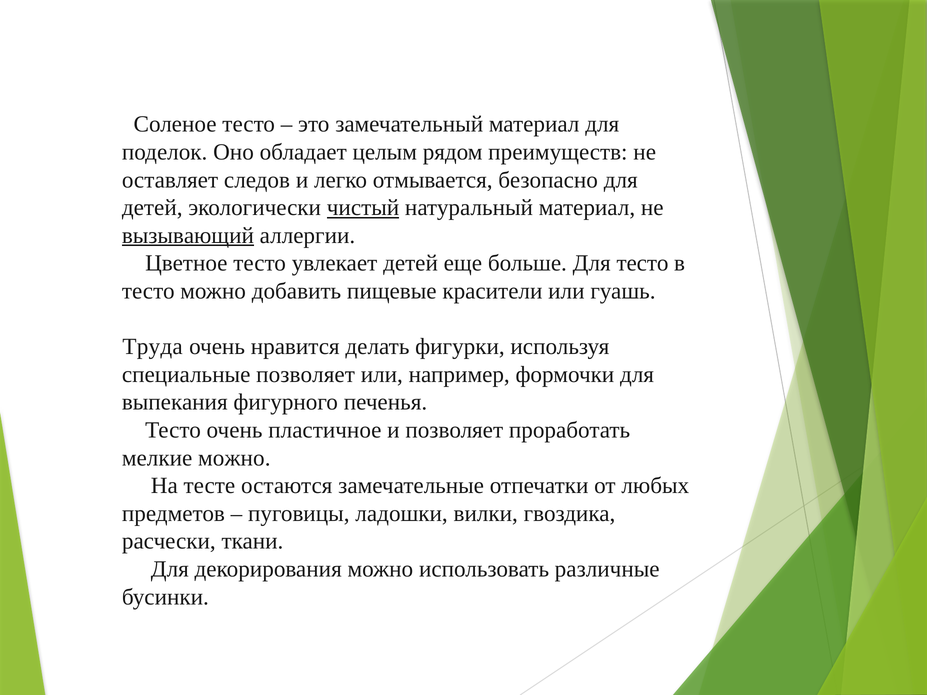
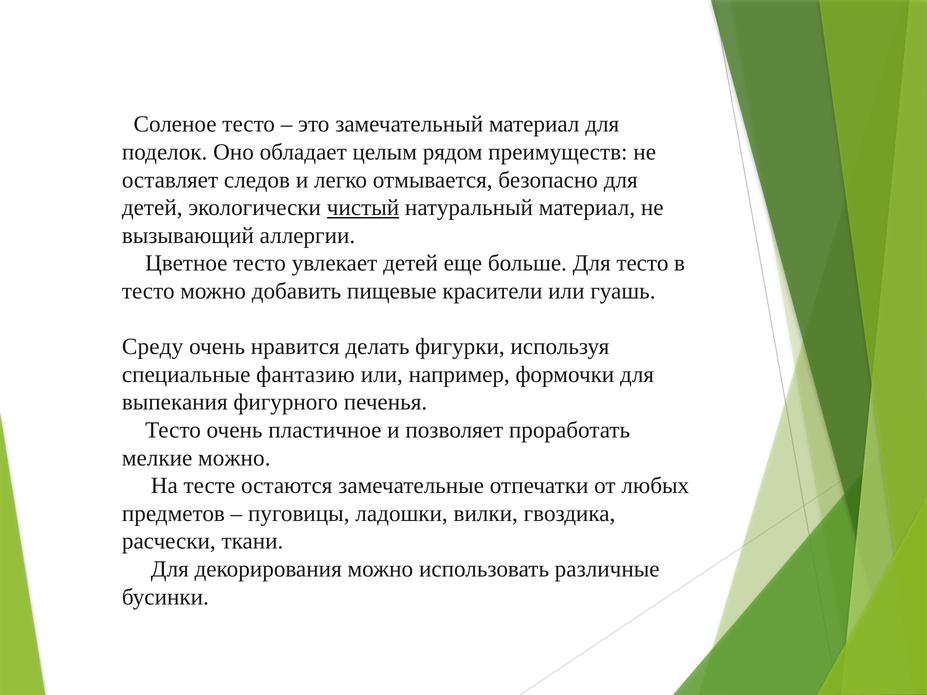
вызывающий underline: present -> none (188, 236)
Труда: Труда -> Среду (153, 347)
специальные позволяет: позволяет -> фантазию (305, 375)
